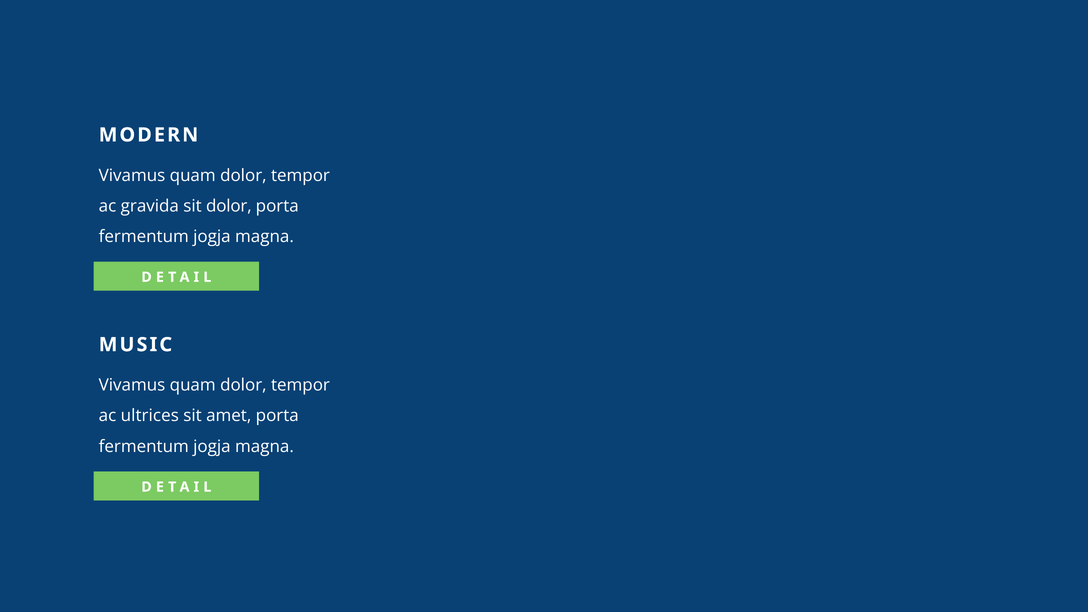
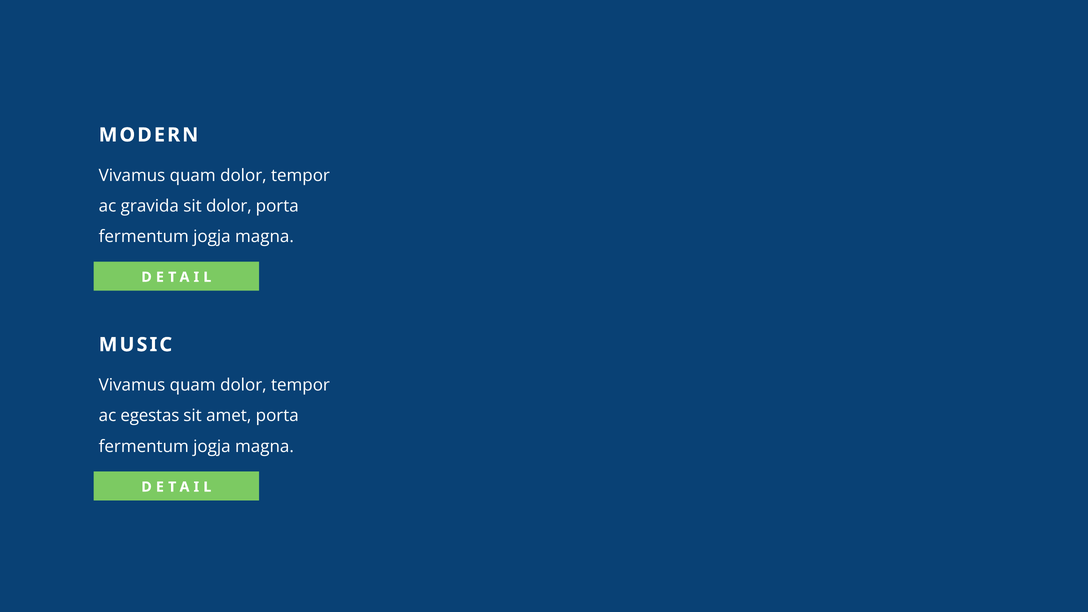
ultrices: ultrices -> egestas (150, 416)
